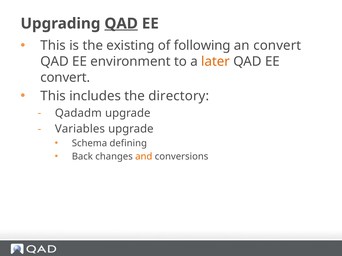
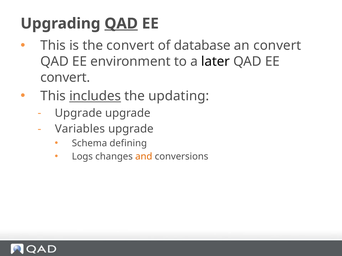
the existing: existing -> convert (130, 46)
following: following -> database (202, 46)
later colour: orange -> black (216, 62)
includes underline: none -> present (95, 96)
directory: directory -> updating (179, 96)
Qadadm: Qadadm -> Upgrade (78, 113)
Back: Back -> Logs (82, 157)
